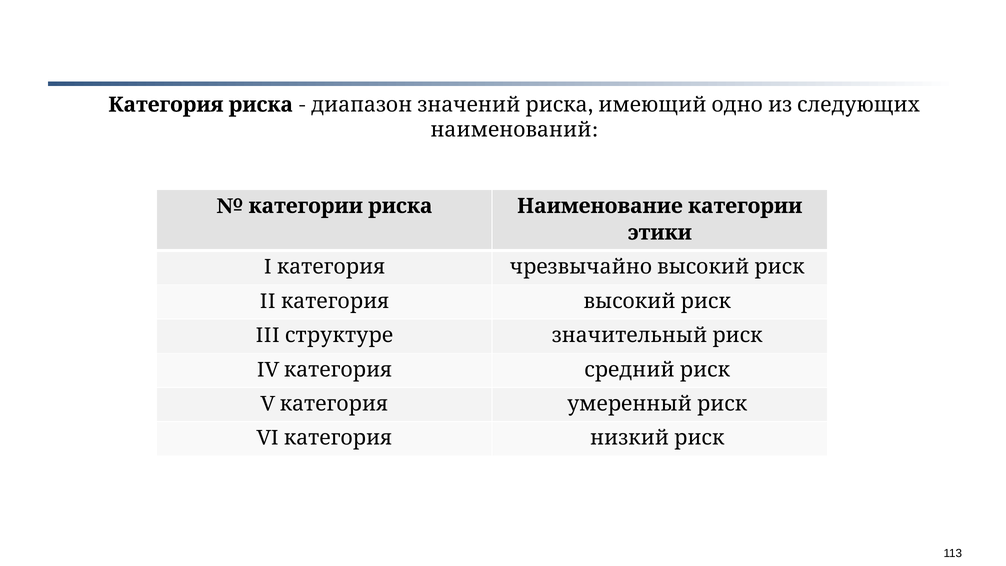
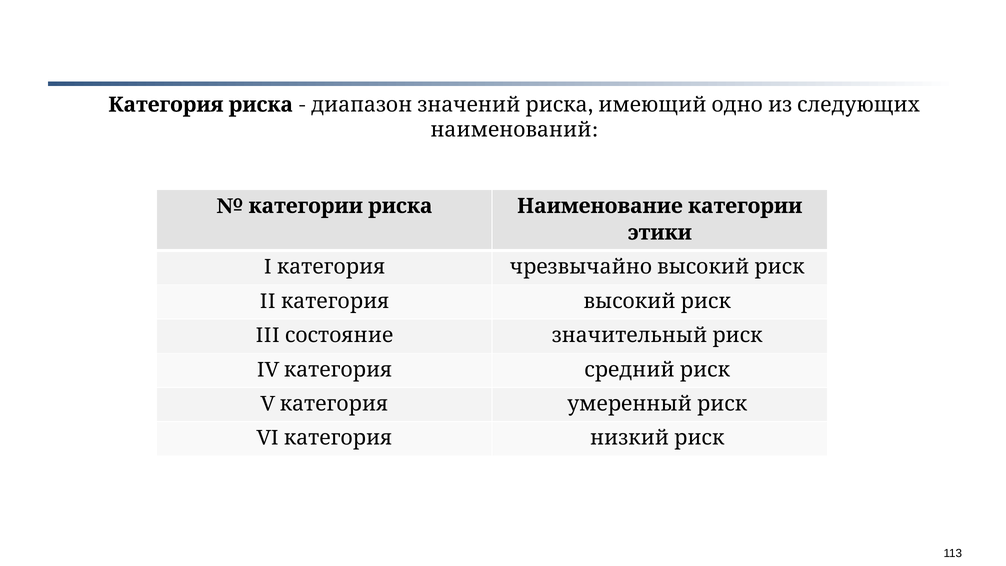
структуре: структуре -> состояние (339, 335)
